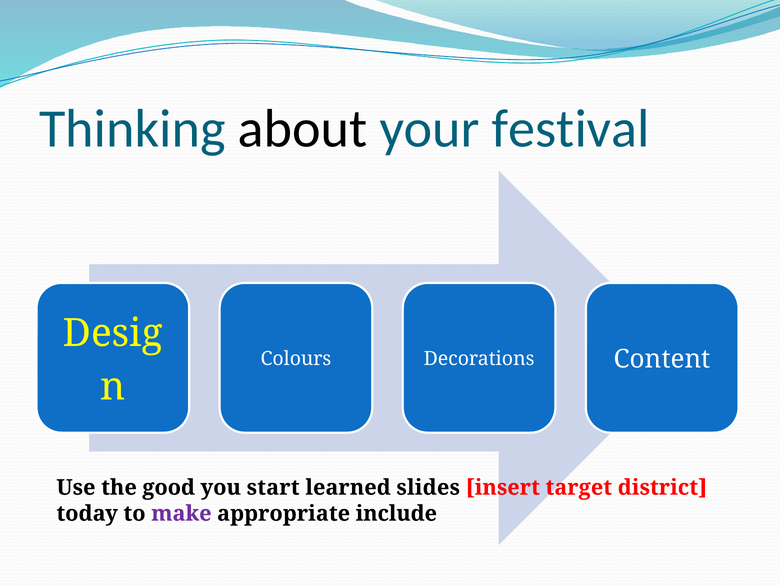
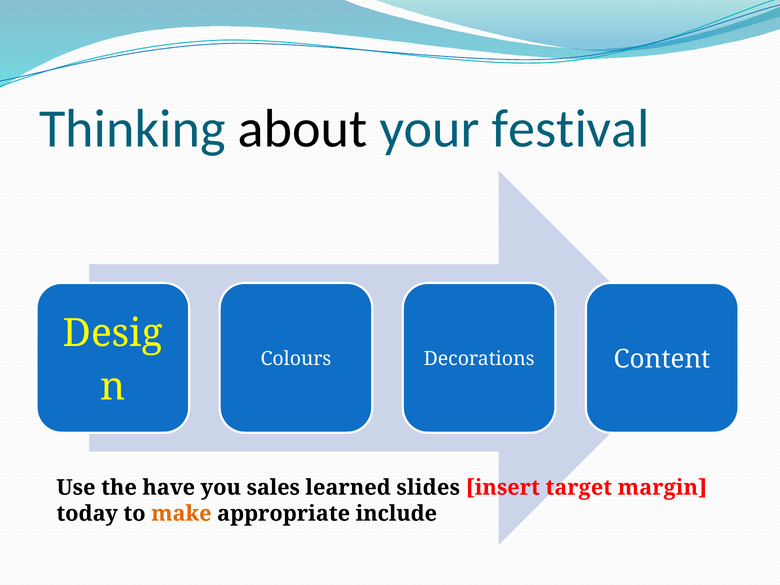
good: good -> have (169, 488)
start: start -> sales (273, 488)
district: district -> margin (662, 488)
make colour: purple -> orange (181, 514)
